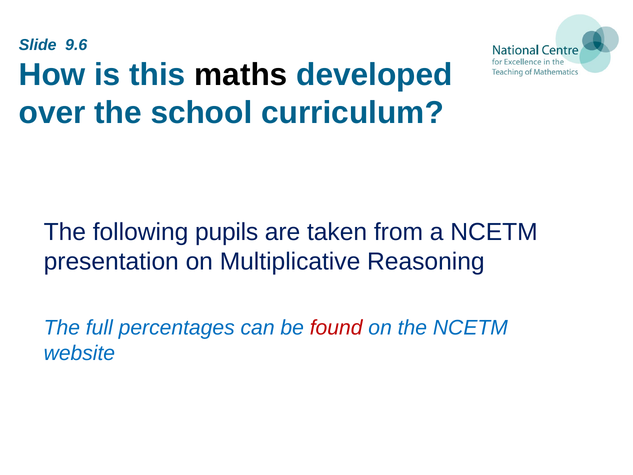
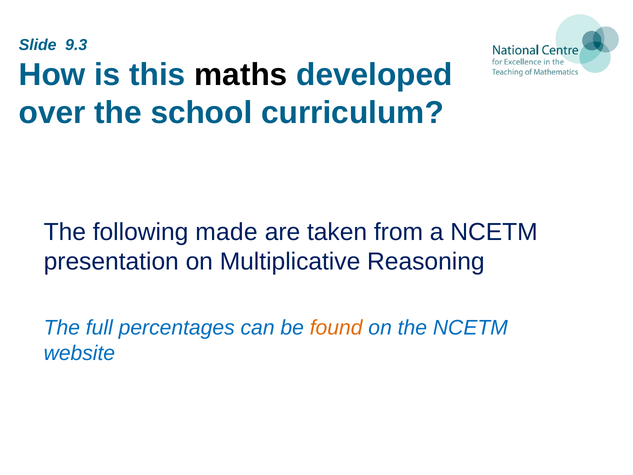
9.6: 9.6 -> 9.3 (76, 45)
pupils: pupils -> made (226, 232)
found colour: red -> orange (336, 328)
